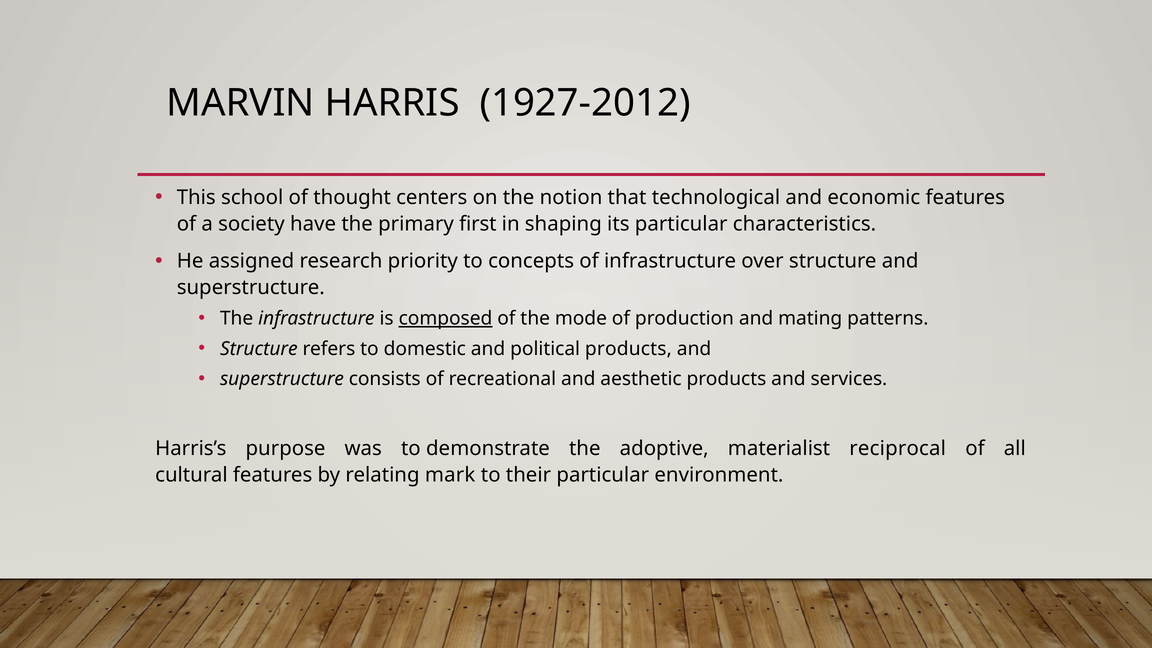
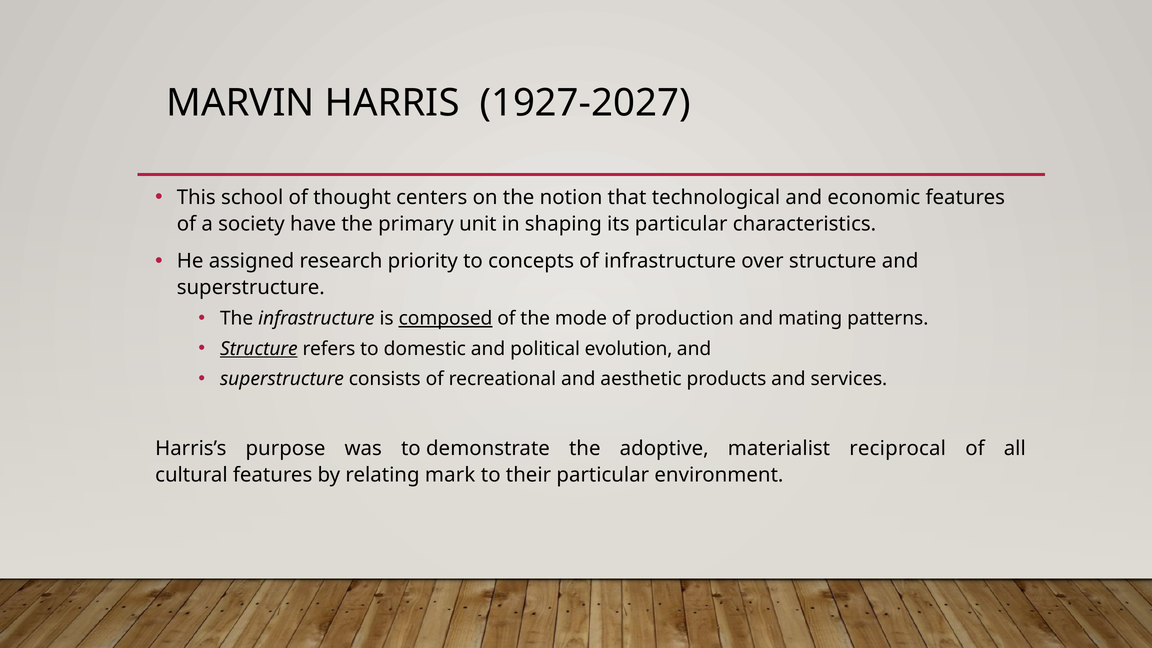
1927-2012: 1927-2012 -> 1927-2027 (585, 103)
first: first -> unit (478, 224)
Structure underline: none -> present (259, 349)
political products: products -> evolution (629, 349)
